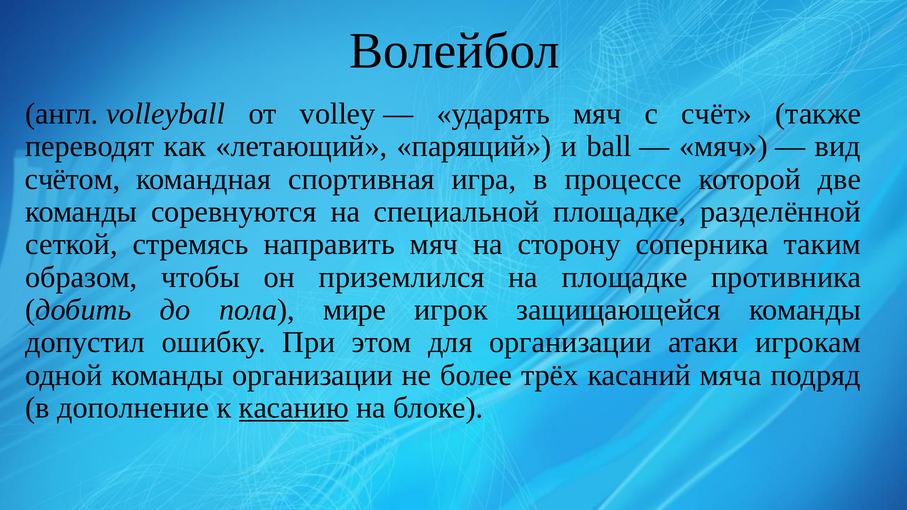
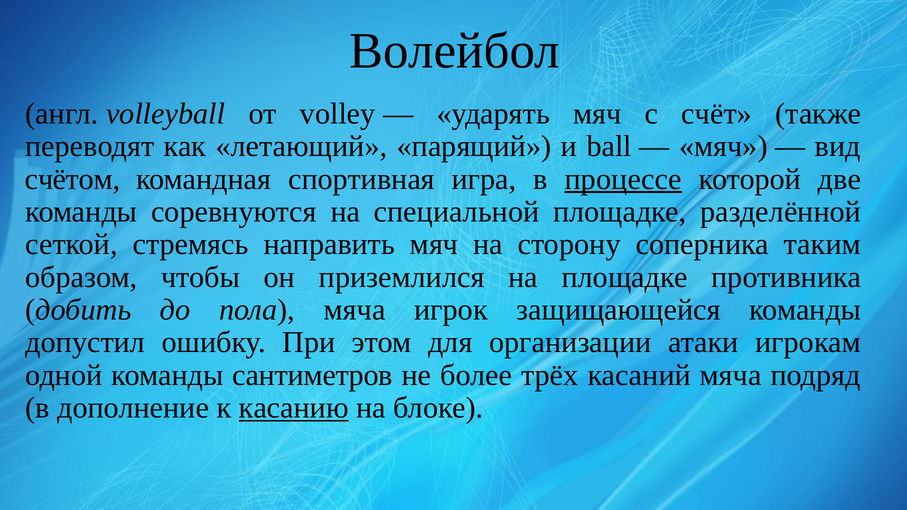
процессе underline: none -> present (623, 179)
пола мире: мире -> мяча (355, 310)
команды организации: организации -> сантиметров (313, 375)
